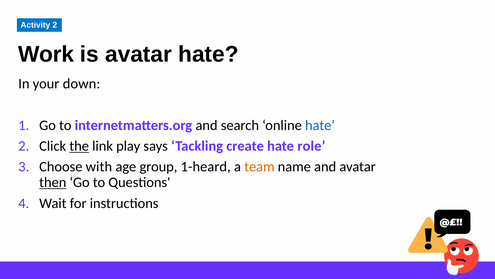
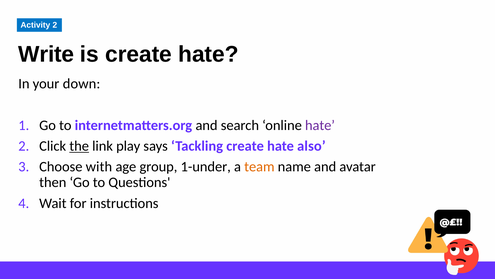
Work: Work -> Write (46, 54)
is avatar: avatar -> create (139, 54)
hate colour: blue -> purple (320, 125)
role: role -> also (311, 146)
1-heard: 1-heard -> 1-under (206, 167)
then underline: present -> none (53, 182)
